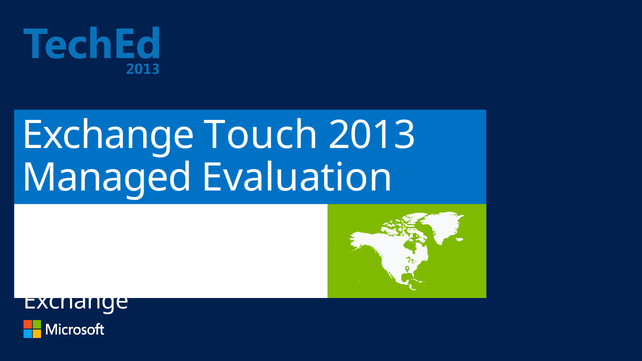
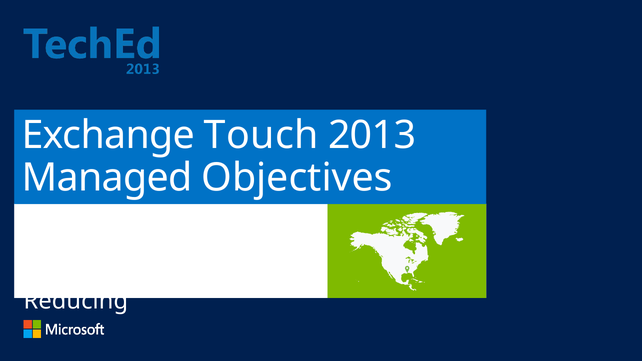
Evaluation: Evaluation -> Objectives (297, 178)
Exchange: Exchange -> Reducing (76, 301)
